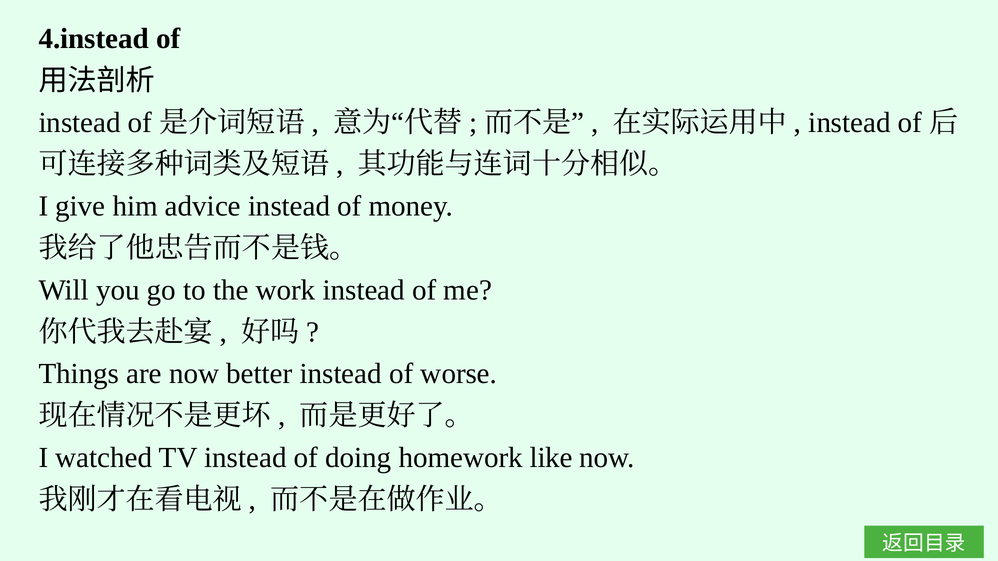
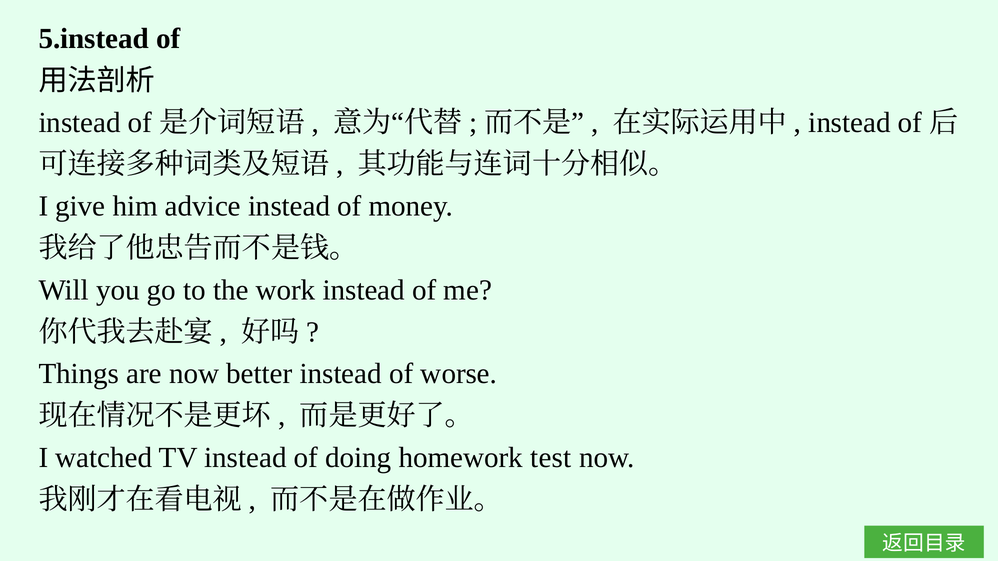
4.instead: 4.instead -> 5.instead (94, 39)
like: like -> test (551, 458)
